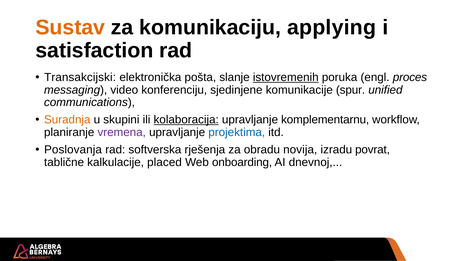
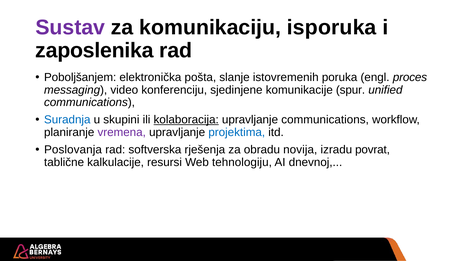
Sustav colour: orange -> purple (70, 27)
applying: applying -> isporuka (332, 27)
satisfaction: satisfaction -> zaposlenika (94, 50)
Transakcijski: Transakcijski -> Poboljšanjem (80, 77)
istovremenih underline: present -> none (286, 77)
Suradnja colour: orange -> blue (67, 120)
upravljanje komplementarnu: komplementarnu -> communications (325, 120)
placed: placed -> resursi (165, 162)
onboarding: onboarding -> tehnologiju (242, 162)
